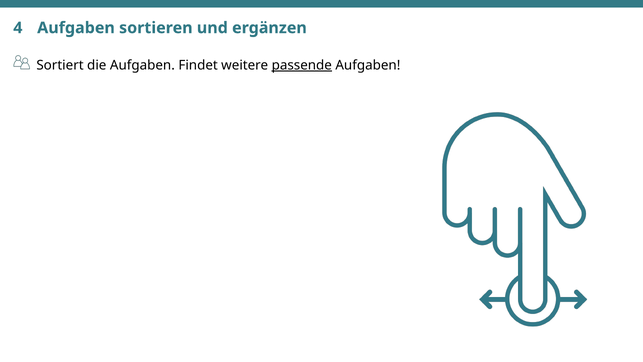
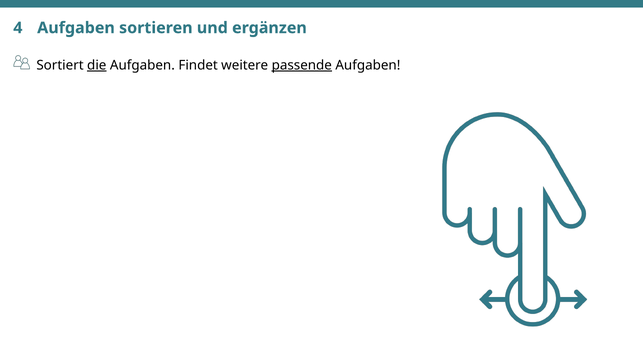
die underline: none -> present (97, 65)
